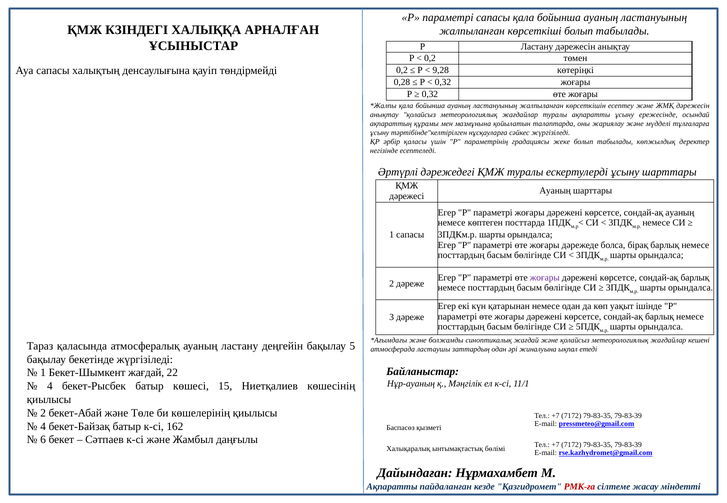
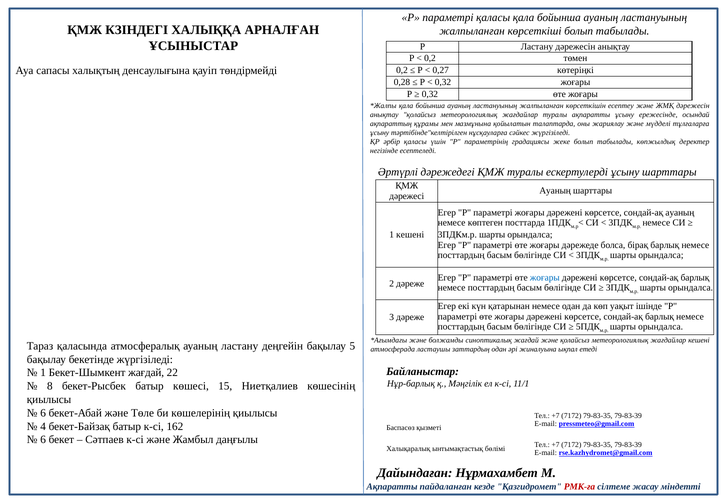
параметрі сапасы: сапасы -> қаласы (493, 18)
9,28: 9,28 -> 0,27 (441, 70)
1 сапасы: сапасы -> кешені (410, 235)
жоғары colour: purple -> blue (545, 278)
Нұр-ауаның: Нұр-ауаның -> Нұр-барлық (411, 384)
4: 4 -> 8 (50, 386)
2: 2 -> 6 (43, 413)
